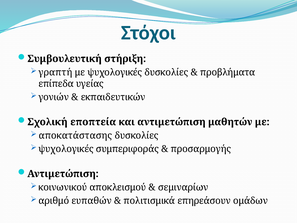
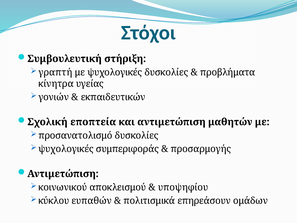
επίπεδα: επίπεδα -> κίνητρα (56, 84)
αποκατάστασης: αποκατάστασης -> προσανατολισμό (75, 135)
σεμιναρίων: σεμιναρίων -> υποψηφίου (183, 187)
αριθμό: αριθμό -> κύκλου (54, 201)
